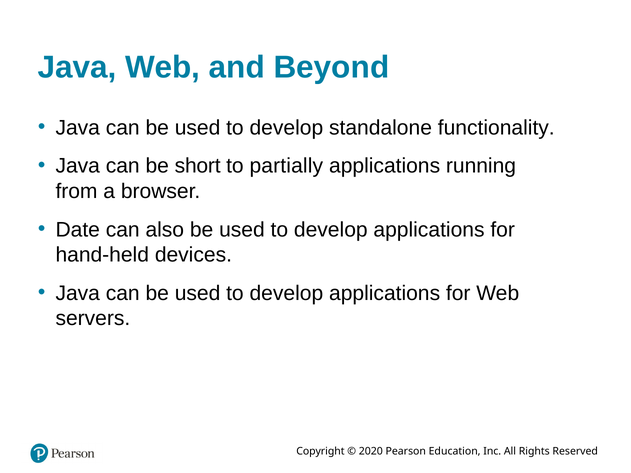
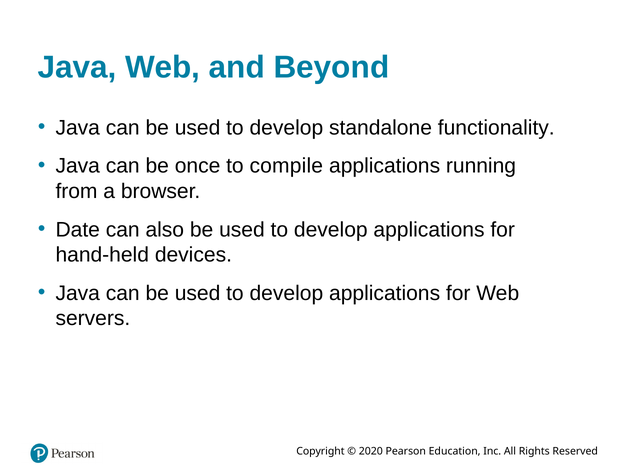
short: short -> once (198, 166)
partially: partially -> compile (286, 166)
